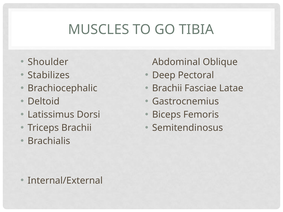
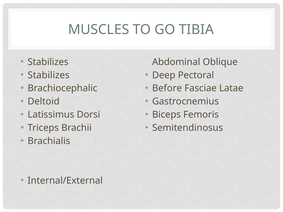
Shoulder: Shoulder -> Stabilizes (48, 62)
Brachii: Brachii -> Before (167, 88)
